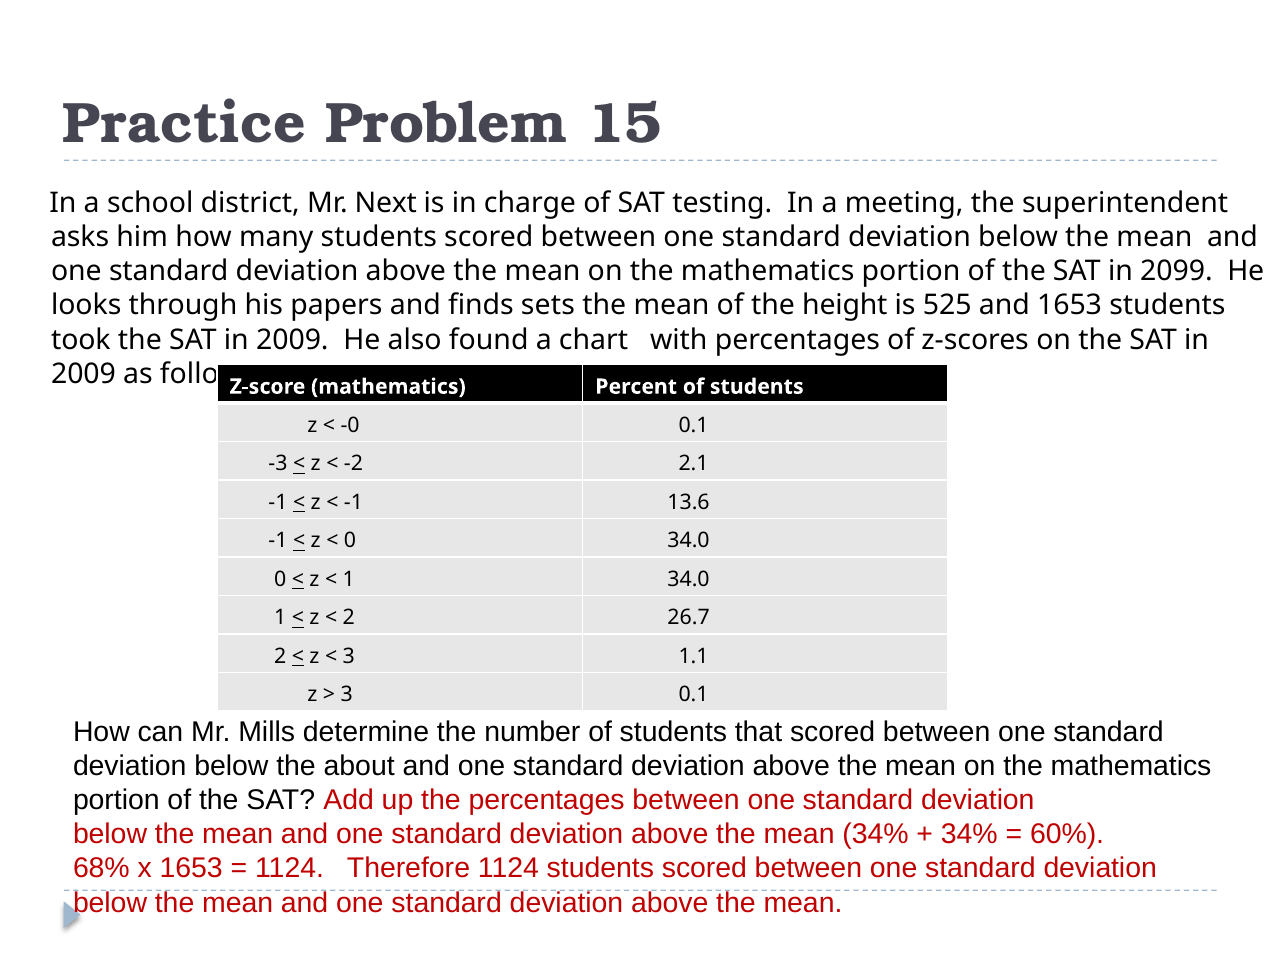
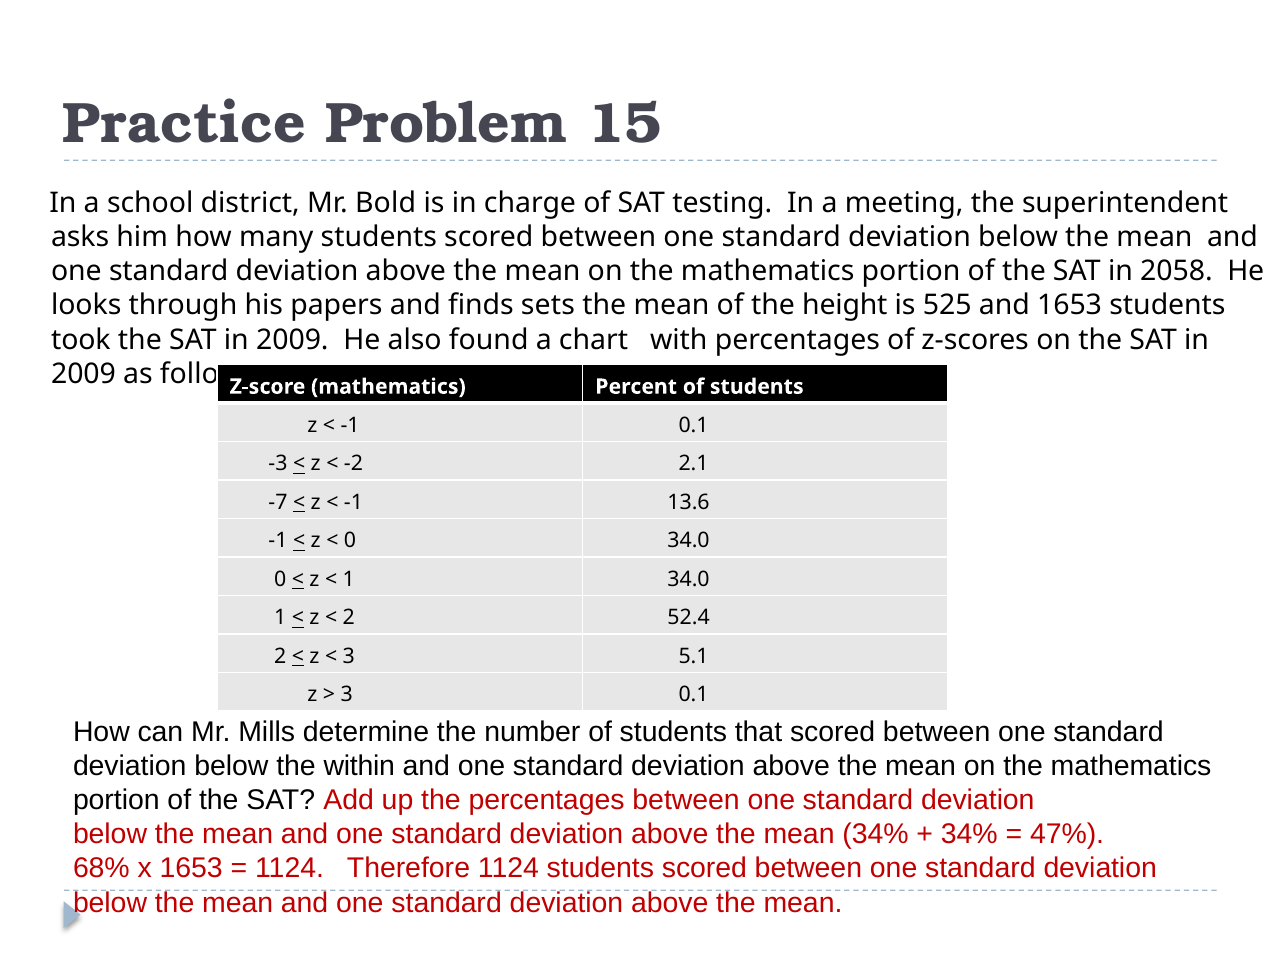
Next: Next -> Bold (386, 203)
2099: 2099 -> 2058 (1176, 271)
-0: -0 -> -1 (350, 425)
-1: -1 -> -7 (278, 502)
26.7: 26.7 -> 52.4 (689, 617)
1.1: 1.1 -> 5.1 (694, 656)
about: about -> within (359, 766)
60%: 60% -> 47% (1067, 834)
